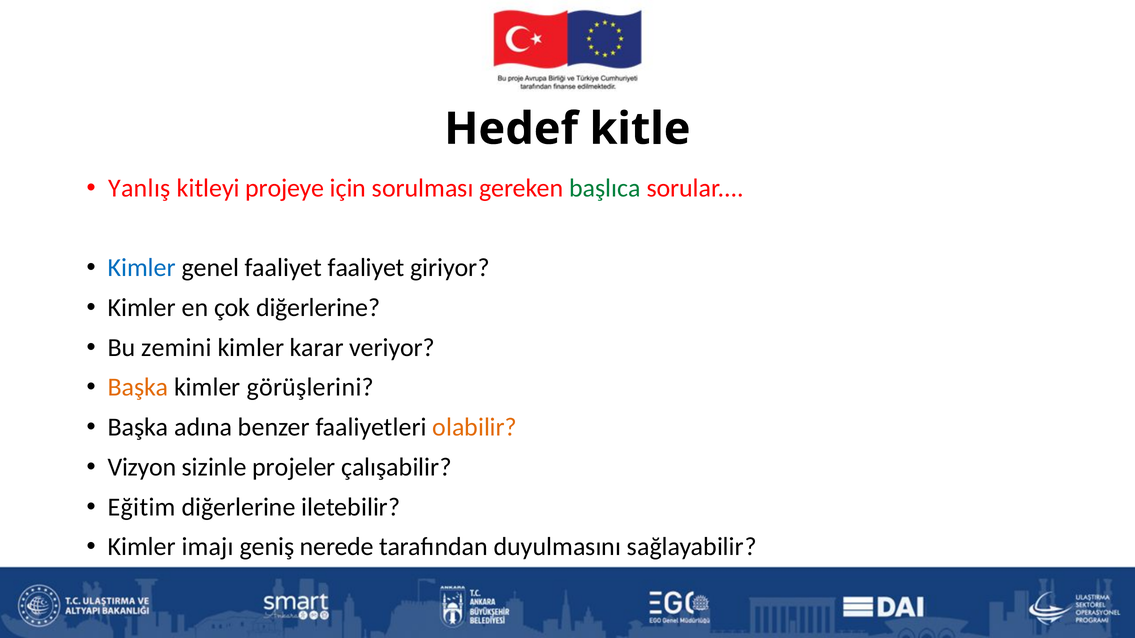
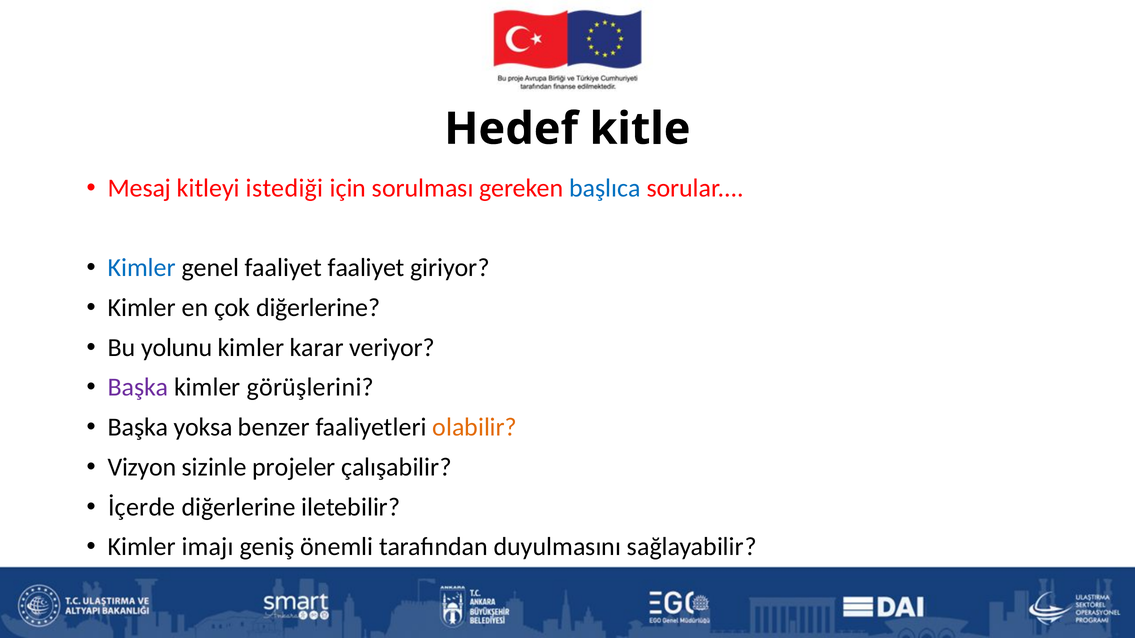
Yanlış: Yanlış -> Mesaj (140, 188)
projeye: projeye -> istediği (285, 188)
başlıca colour: green -> blue (605, 188)
zemini: zemini -> yolunu (177, 348)
Başka colour: orange -> purple (138, 388)
adına: adına -> yoksa (203, 428)
Eğitim: Eğitim -> İçerde (142, 507)
nerede: nerede -> önemli (337, 547)
